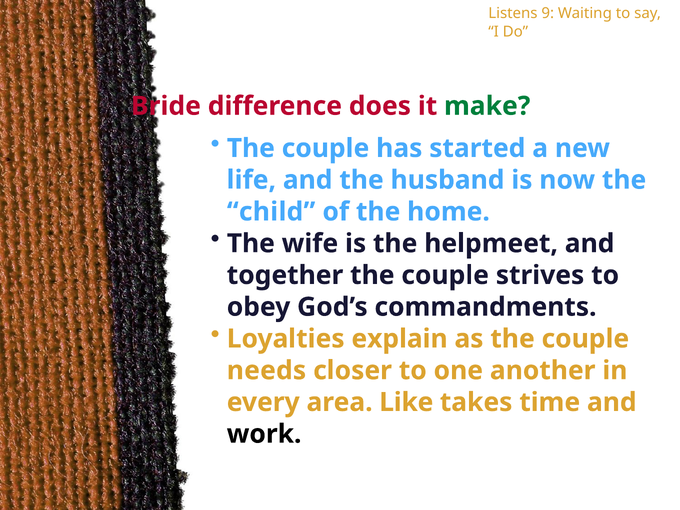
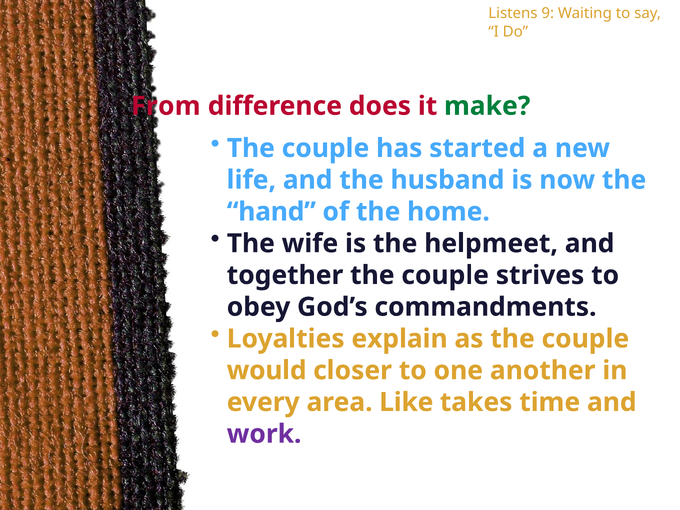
Bride: Bride -> From (166, 106)
child: child -> hand (271, 212)
needs: needs -> would (267, 371)
work colour: black -> purple (264, 434)
